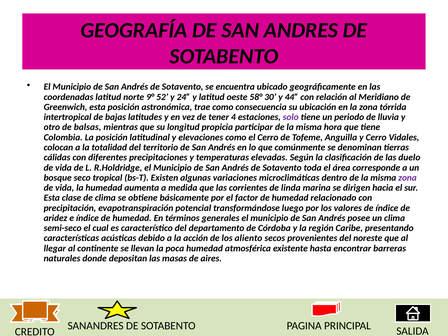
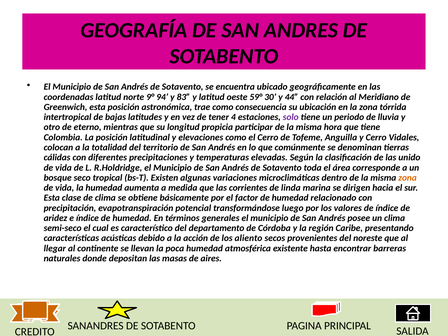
52: 52 -> 94 (162, 97)
24: 24 -> 83 (183, 97)
58°: 58° -> 59° (256, 97)
balsas: balsas -> eterno (88, 127)
duelo: duelo -> unido (409, 158)
zona colour: purple -> orange (408, 178)
